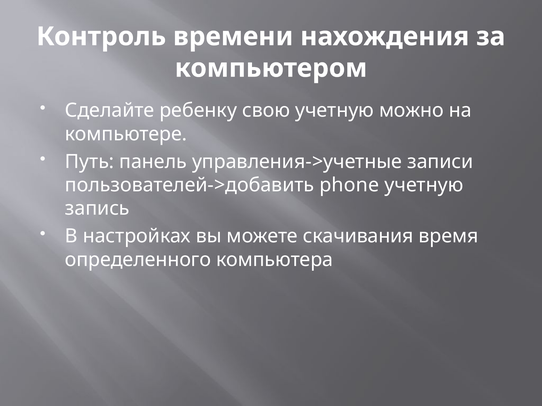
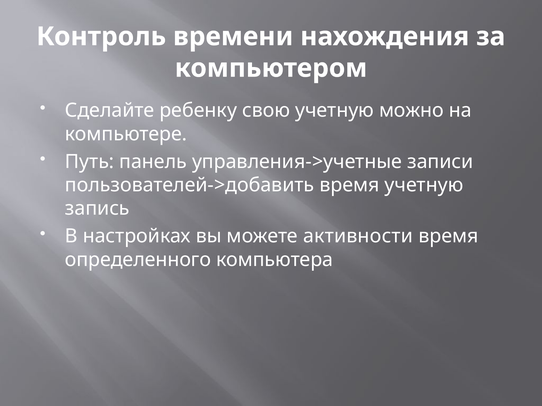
пользователей->добавить phone: phone -> время (349, 185)
скачивания: скачивания -> активности (358, 236)
